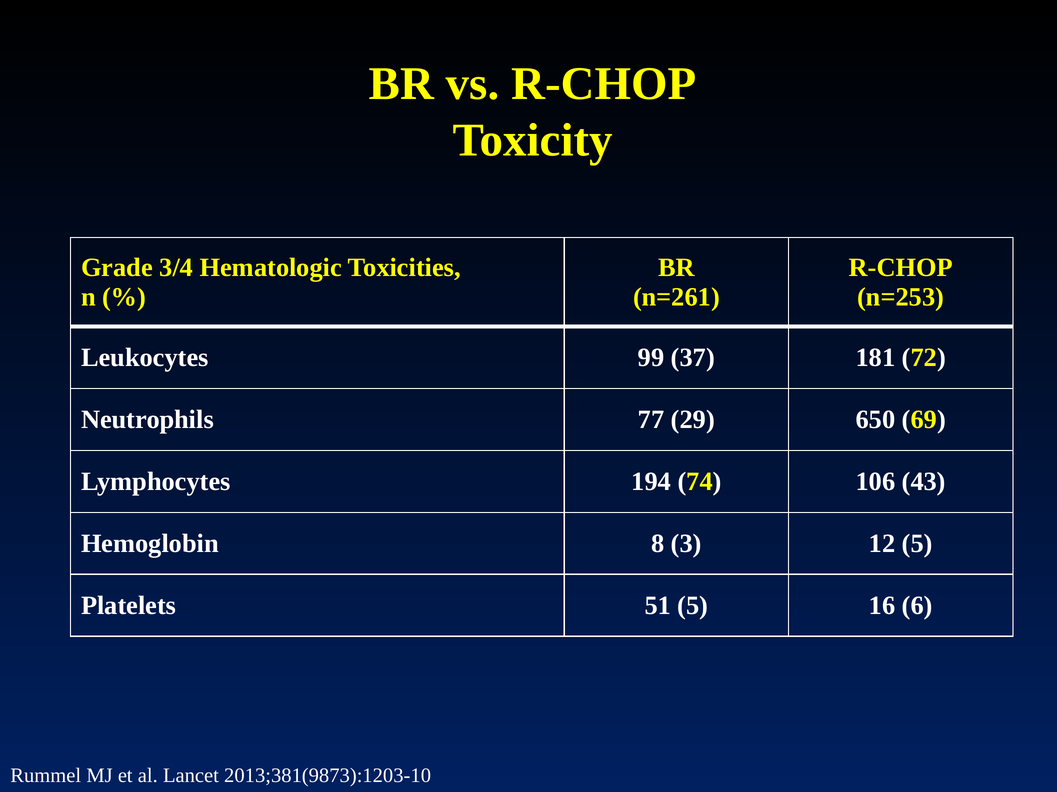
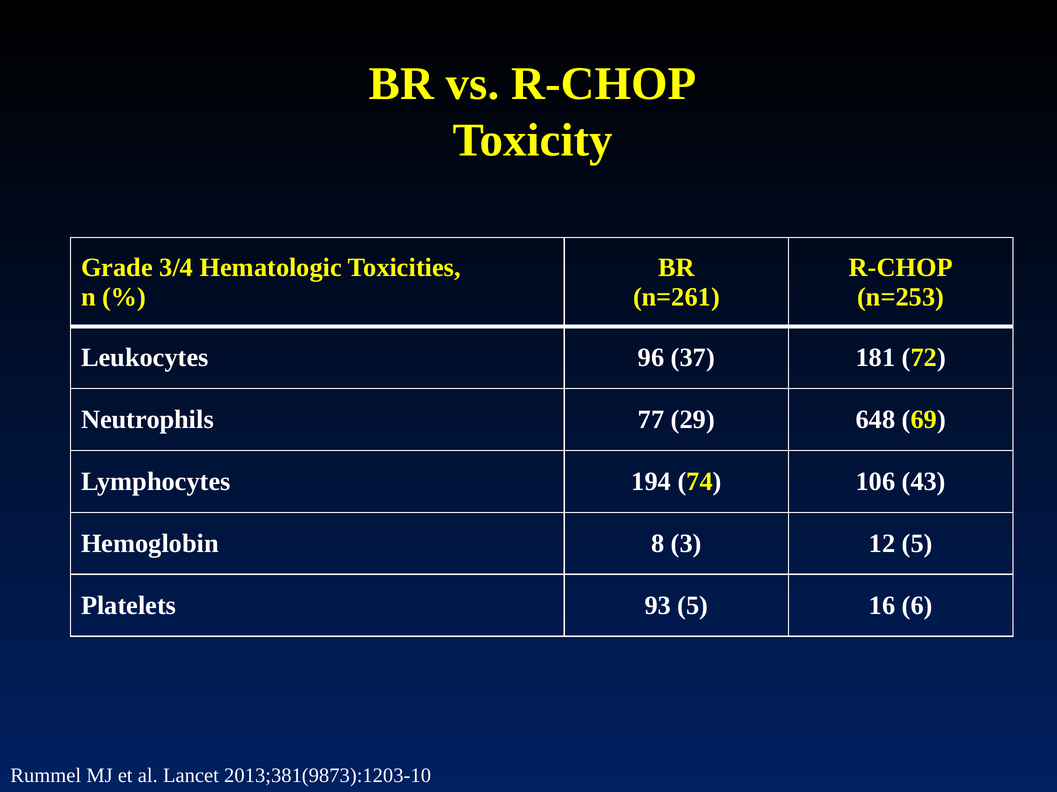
99: 99 -> 96 (651, 358)
650: 650 -> 648 (876, 420)
51: 51 -> 93 (658, 606)
